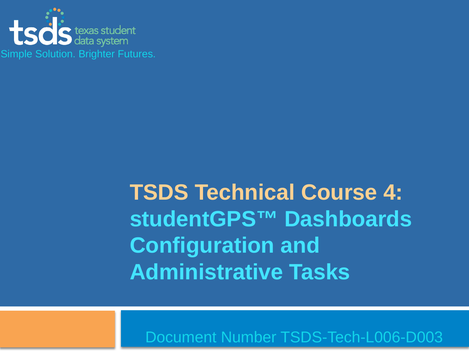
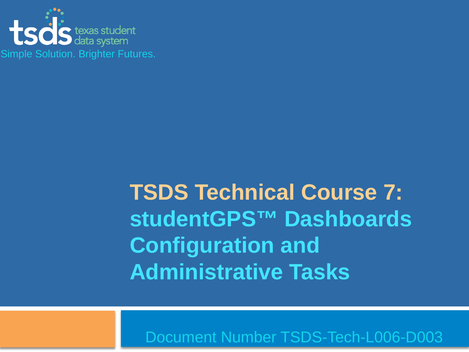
4: 4 -> 7 (393, 192)
